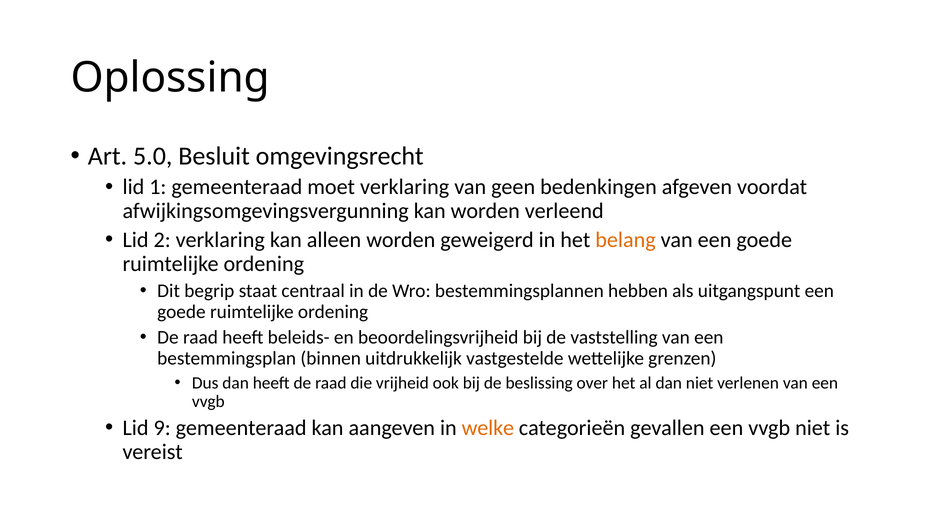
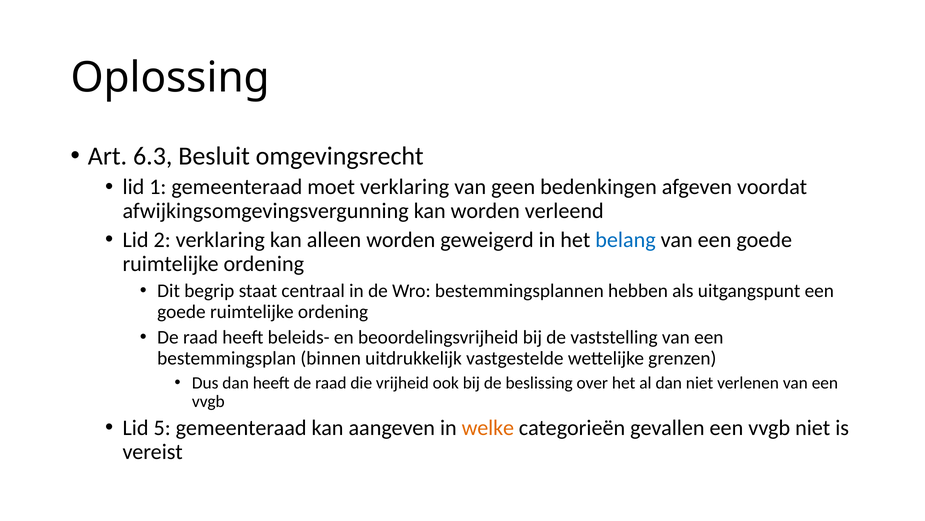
5.0: 5.0 -> 6.3 (153, 156)
belang colour: orange -> blue (626, 239)
9: 9 -> 5 (162, 427)
